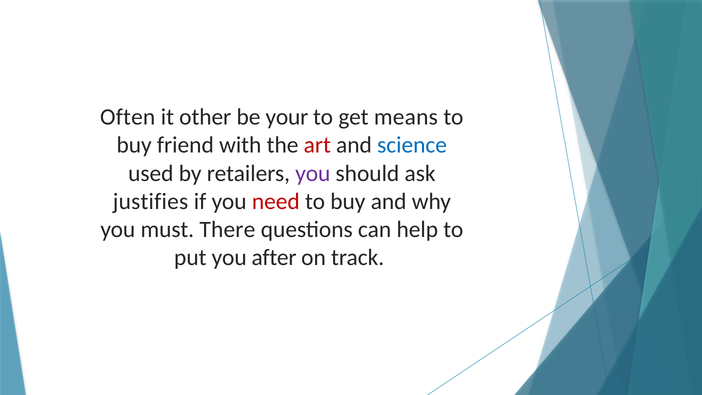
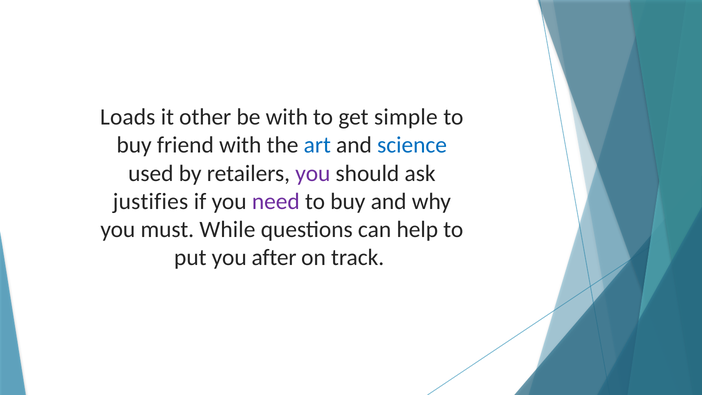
Often: Often -> Loads (128, 117)
be your: your -> with (287, 117)
means: means -> simple (406, 117)
art colour: red -> blue (317, 145)
need colour: red -> purple (276, 201)
There: There -> While (227, 229)
